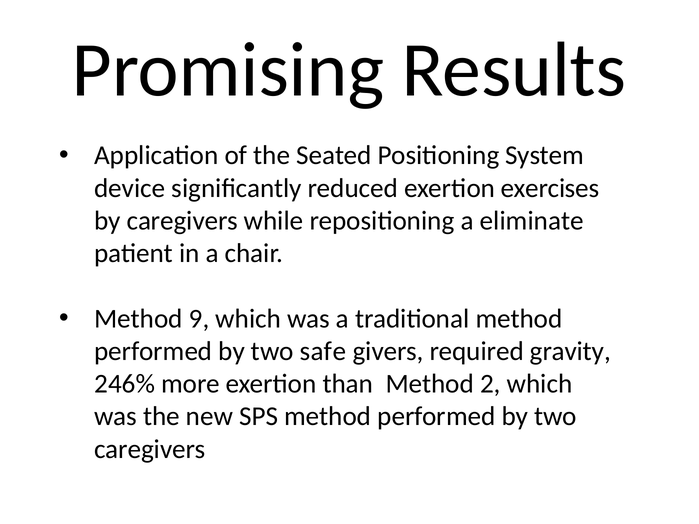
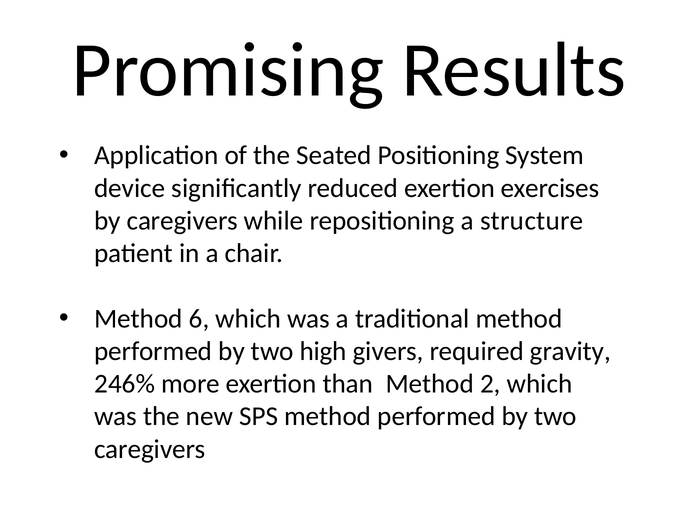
eliminate: eliminate -> structure (532, 221)
9: 9 -> 6 (199, 319)
safe: safe -> high (323, 351)
